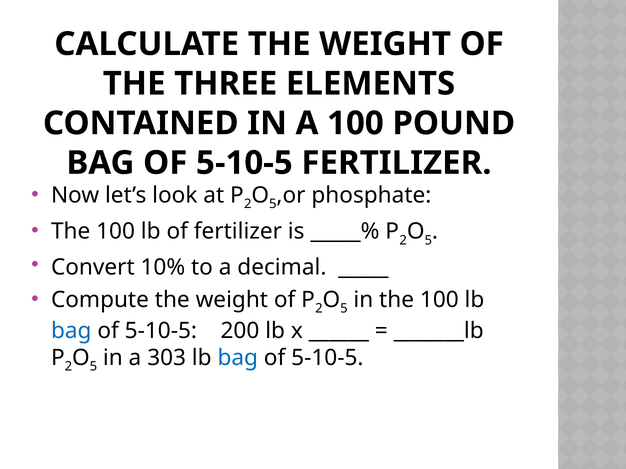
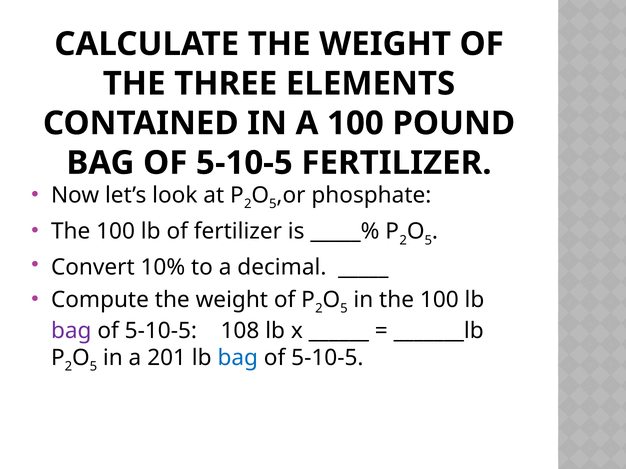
bag colour: blue -> purple (71, 331)
200: 200 -> 108 (240, 331)
303: 303 -> 201 (167, 358)
